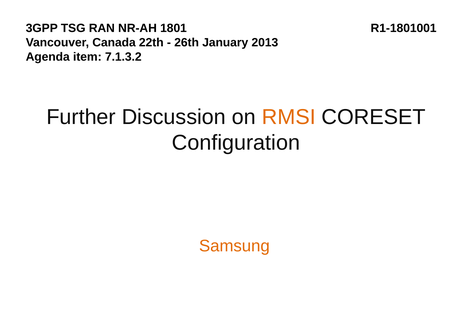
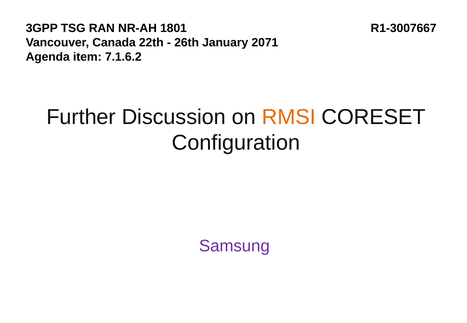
R1-1801001: R1-1801001 -> R1-3007667 (404, 28)
2013: 2013 -> 2071 (265, 42)
7.1.3.2: 7.1.3.2 -> 7.1.6.2 (123, 57)
Samsung colour: orange -> purple (234, 246)
